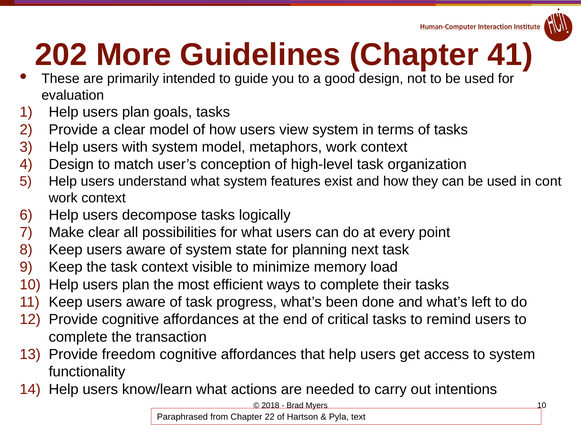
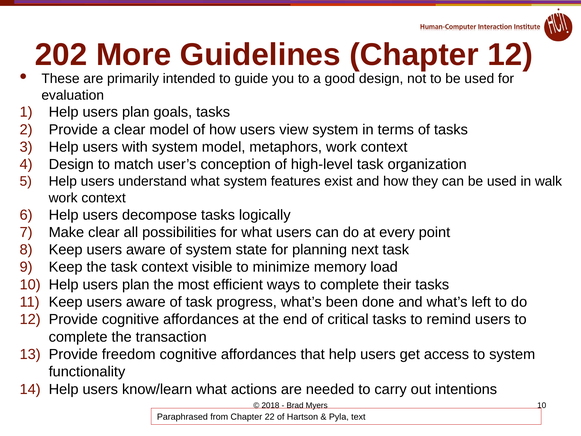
Chapter 41: 41 -> 12 (510, 55)
cont: cont -> walk (548, 181)
